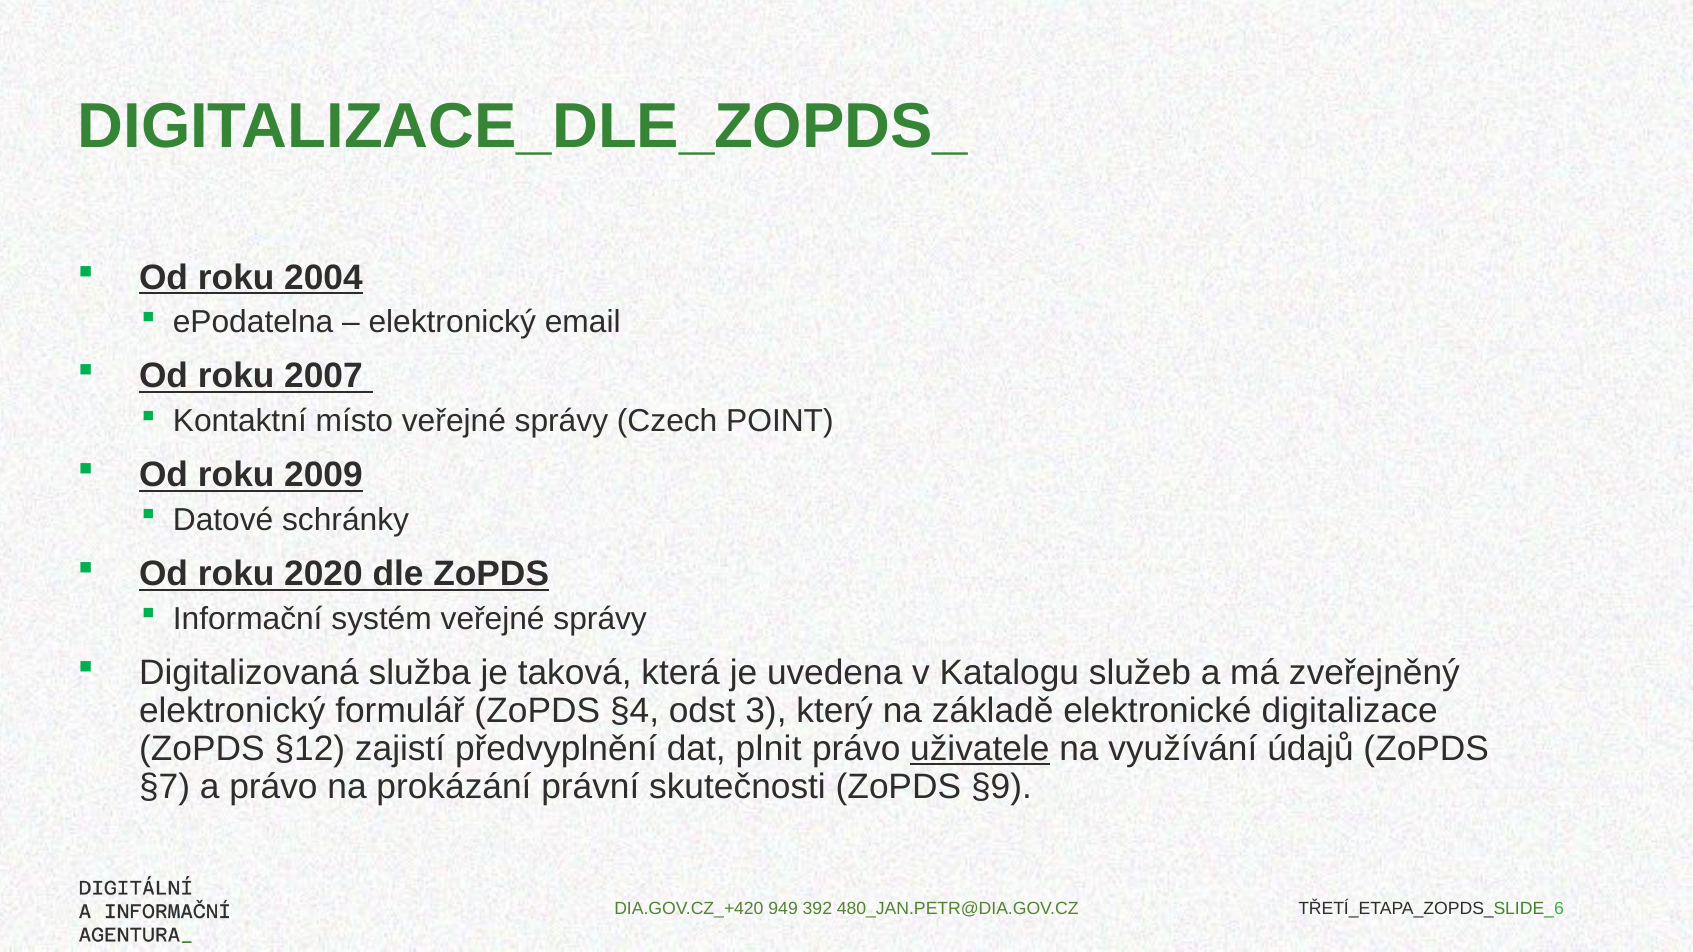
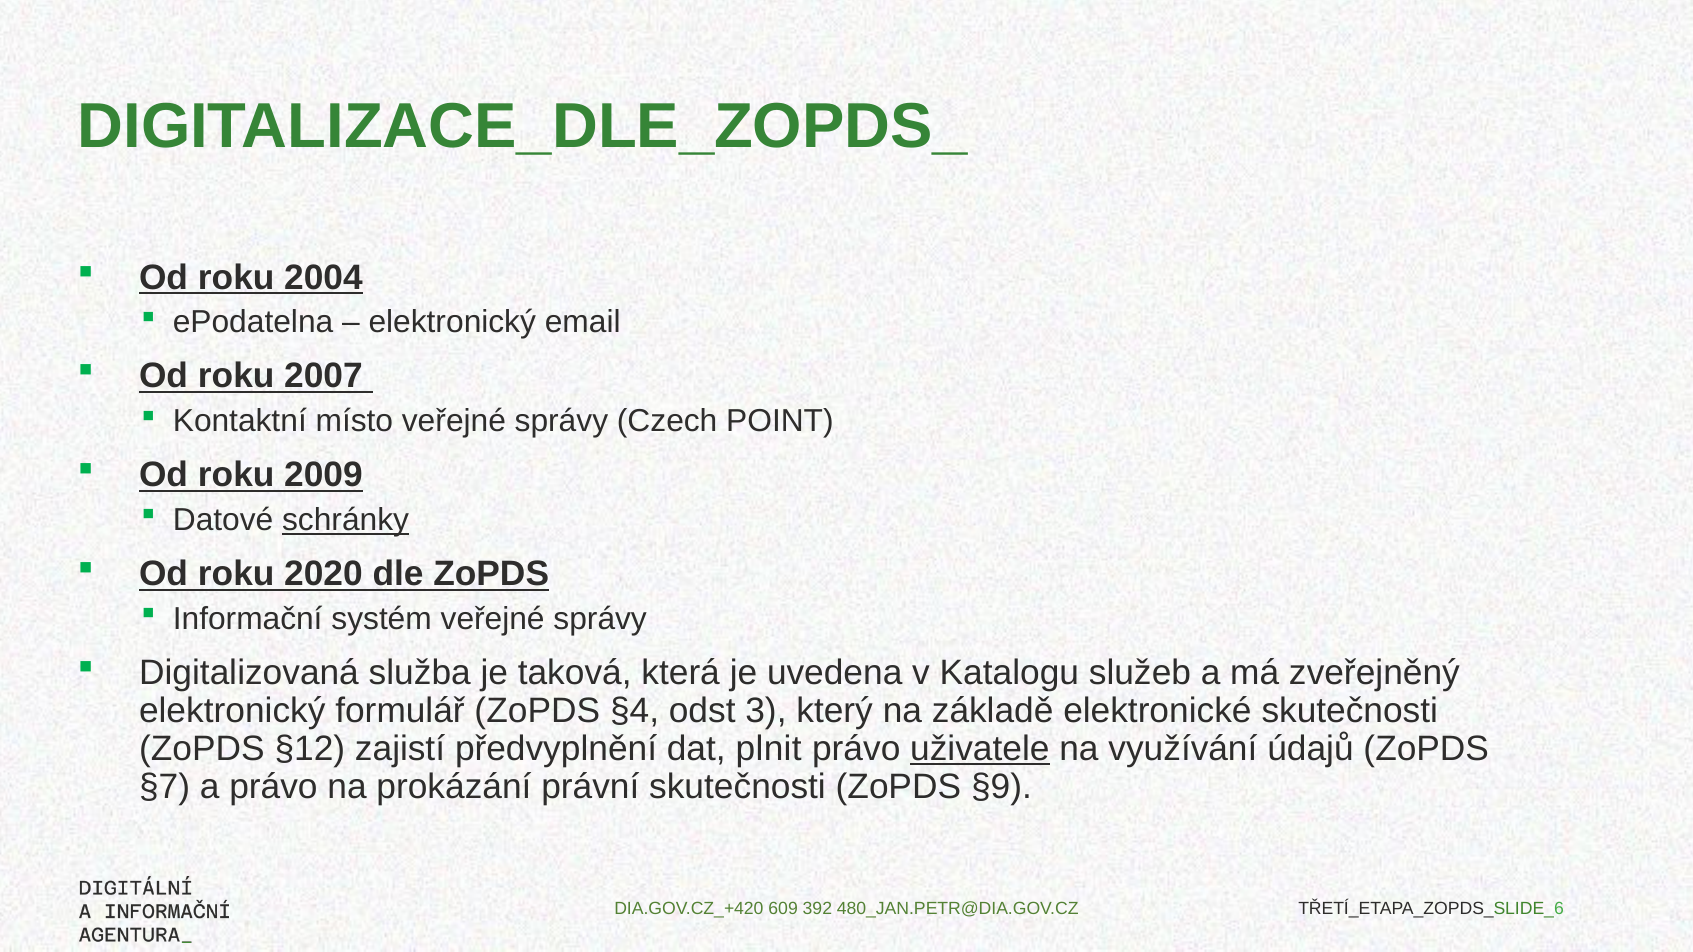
schránky underline: none -> present (346, 520)
elektronické digitalizace: digitalizace -> skutečnosti (1350, 711)
949: 949 -> 609 (783, 909)
